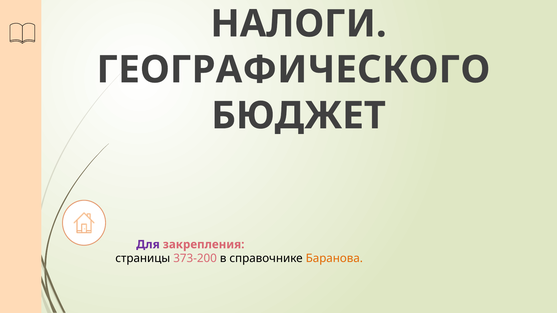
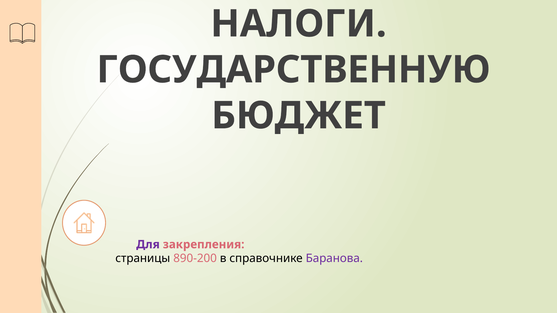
ГЕОГРАФИЧЕСКОГО: ГЕОГРАФИЧЕСКОГО -> ГОСУДАРСТВЕННУЮ (294, 70)
373-200: 373-200 -> 890-200 (195, 259)
Баранова colour: orange -> purple (334, 259)
